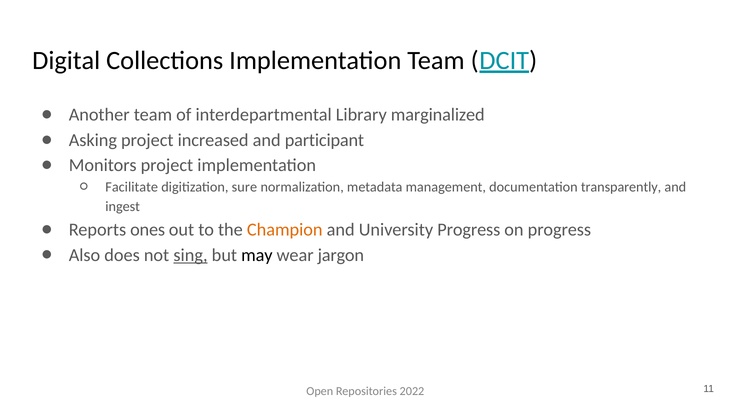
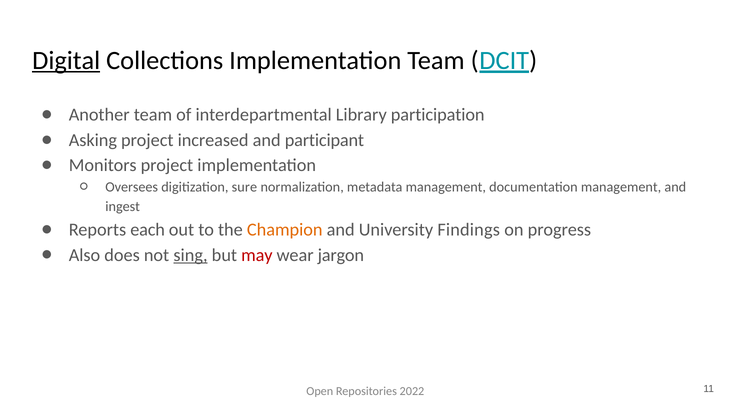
Digital underline: none -> present (66, 61)
marginalized: marginalized -> participation (438, 115)
Facilitate: Facilitate -> Oversees (132, 187)
documentation transparently: transparently -> management (621, 187)
ones: ones -> each (148, 230)
University Progress: Progress -> Findings (469, 230)
may colour: black -> red (257, 255)
